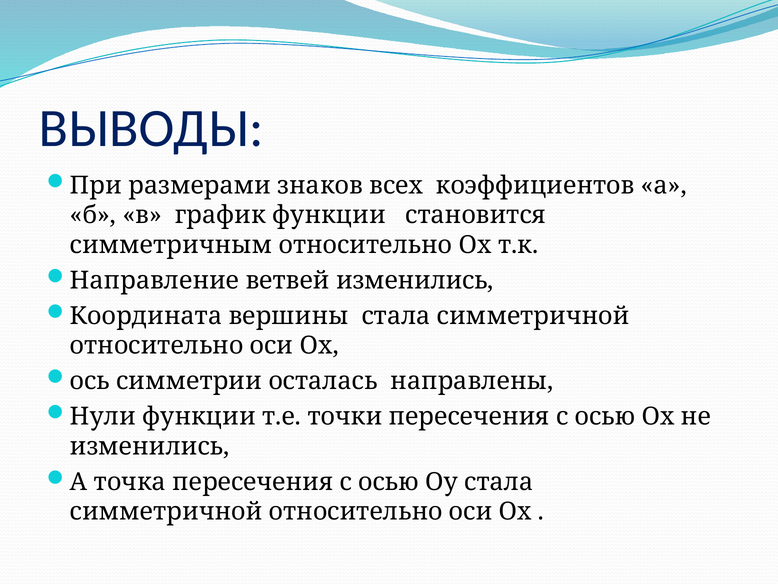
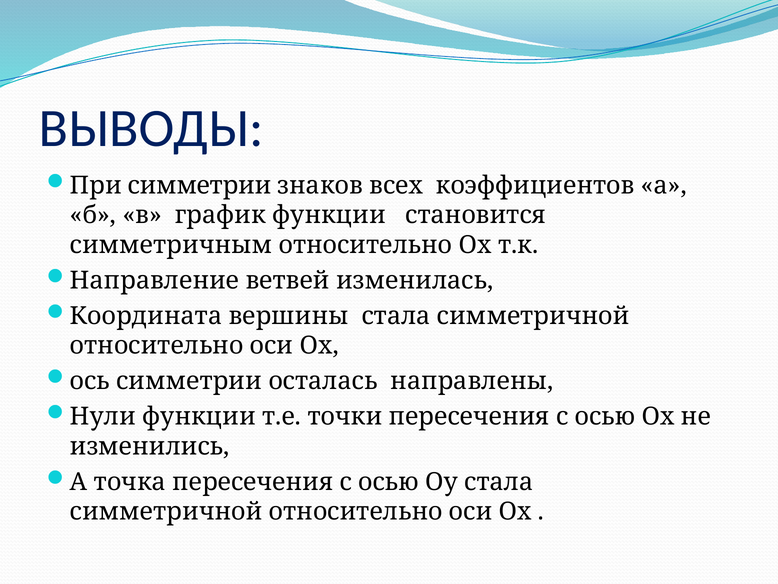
При размерами: размерами -> симметрии (200, 185)
ветвей изменились: изменились -> изменилась (415, 280)
